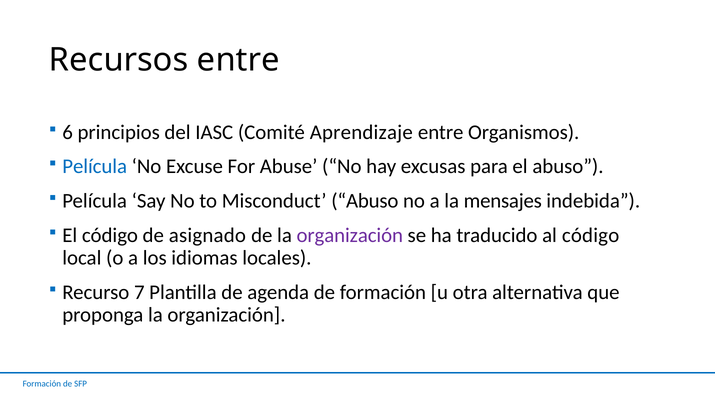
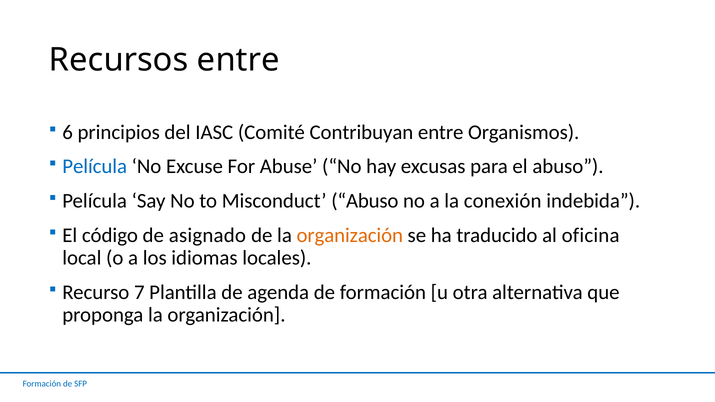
Aprendizaje: Aprendizaje -> Contribuyan (361, 132)
mensajes: mensajes -> conexión (503, 201)
organización colour: purple -> orange (350, 235)
al código: código -> oficina (591, 235)
